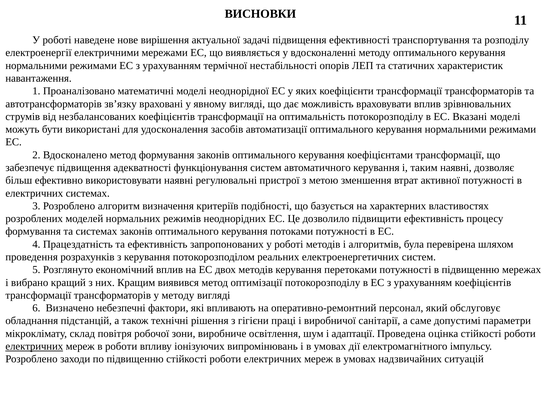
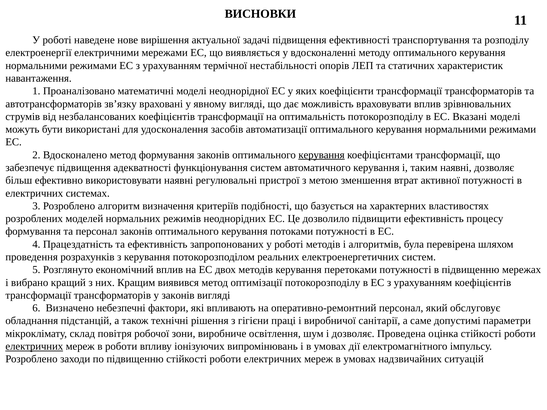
керування underline: none -> present (322, 155)
та системах: системах -> персонал (96, 232)
у методу: методу -> законів (178, 295)
і адаптації: адаптації -> дозволяє (353, 334)
